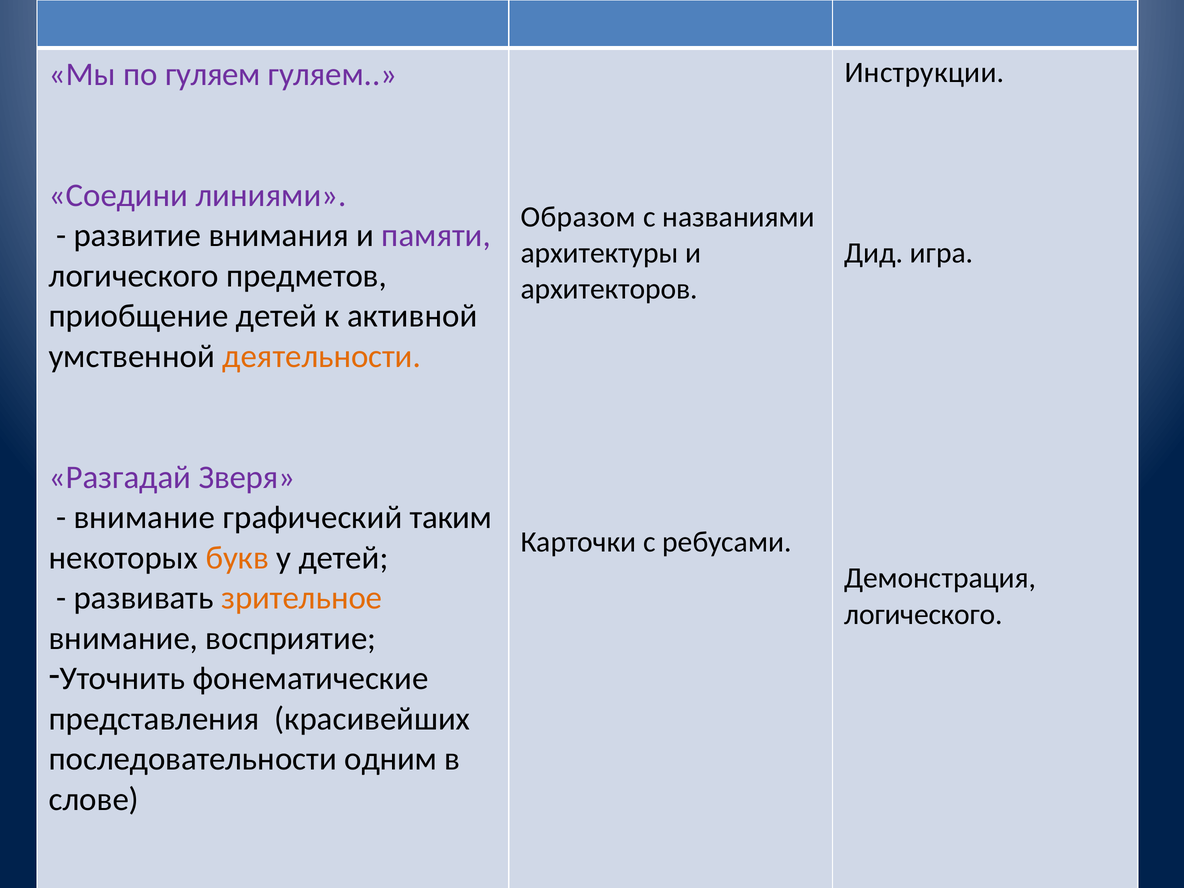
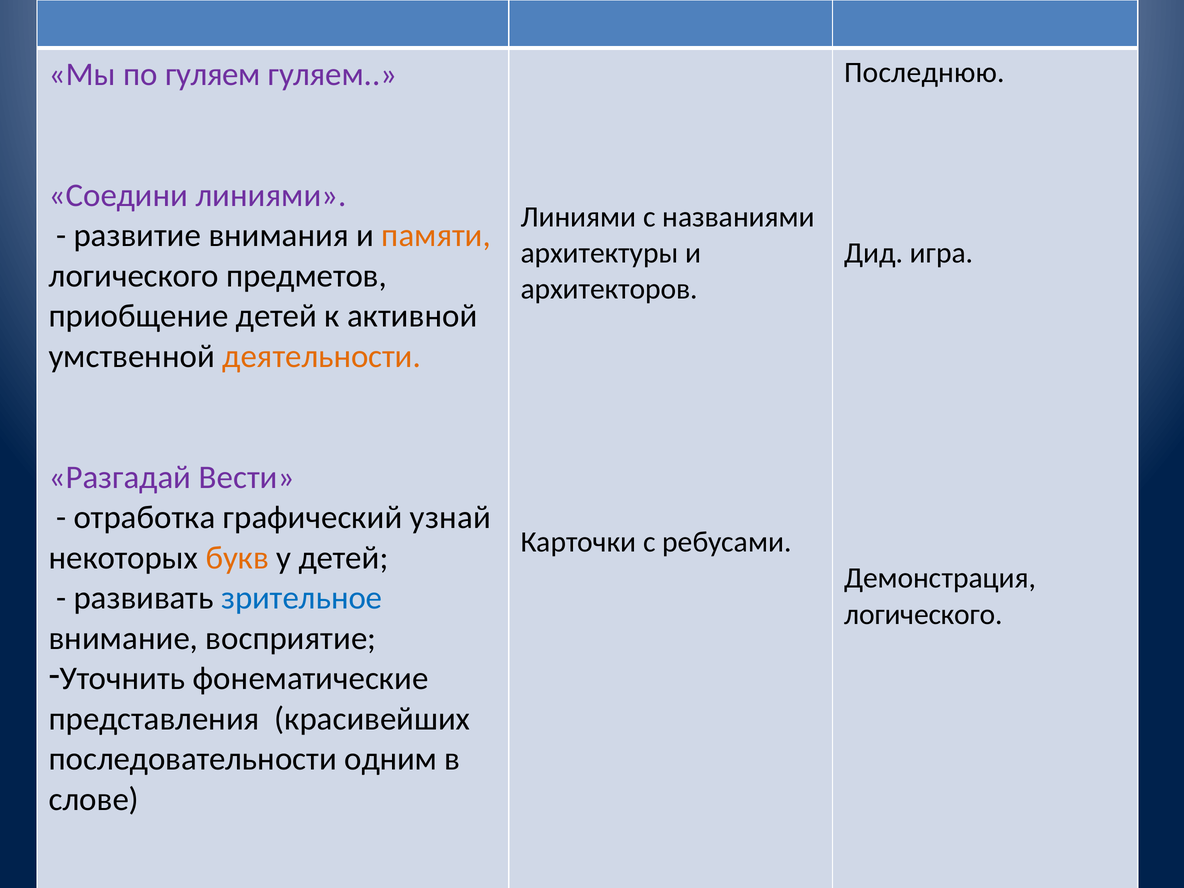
Инструкции: Инструкции -> Последнюю (925, 72)
Образом: Образом -> Линиями (578, 217)
памяти colour: purple -> orange (436, 236)
Зверя: Зверя -> Вести (247, 477)
внимание: внимание -> отработка (144, 517)
таким: таким -> узнай (451, 517)
зрительное colour: orange -> blue (302, 598)
